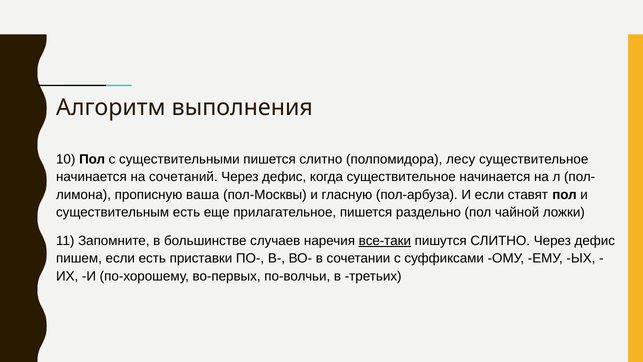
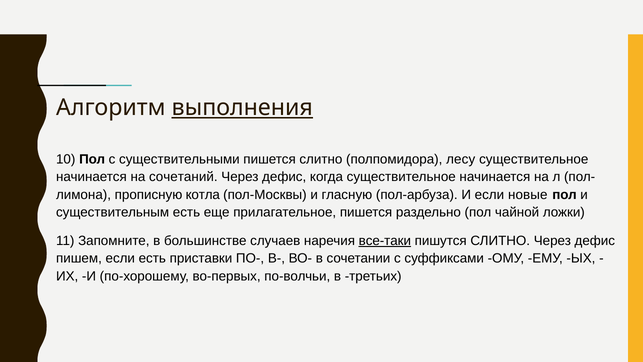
выполнения underline: none -> present (242, 108)
ваша: ваша -> котла (203, 195)
ставят: ставят -> новые (528, 195)
